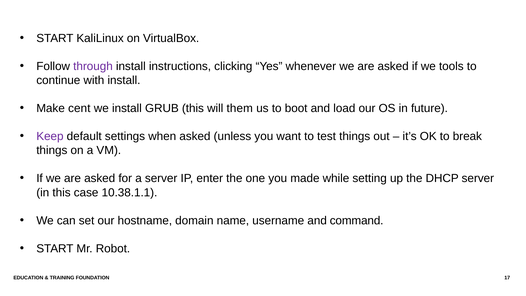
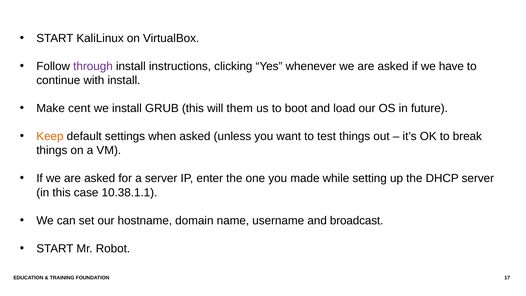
tools: tools -> have (451, 66)
Keep colour: purple -> orange (50, 136)
command: command -> broadcast (357, 220)
